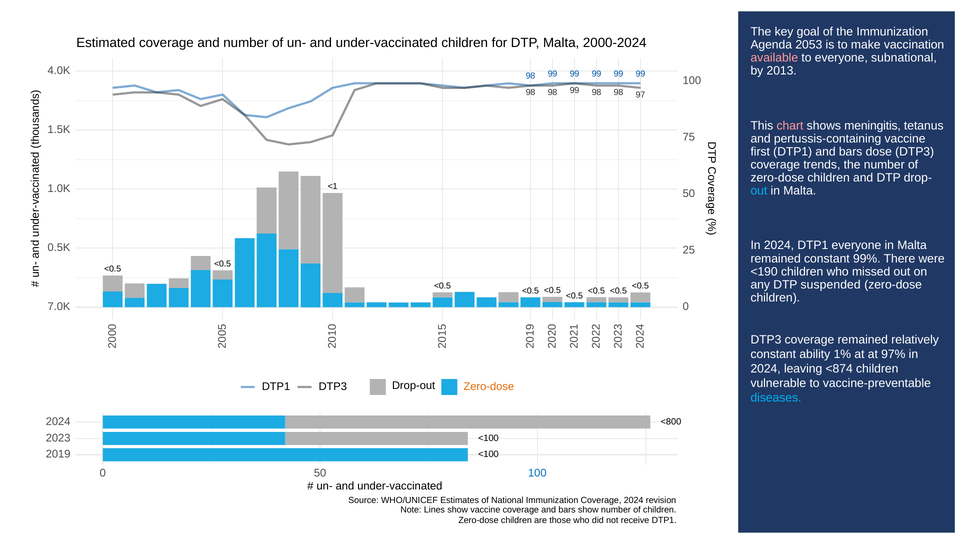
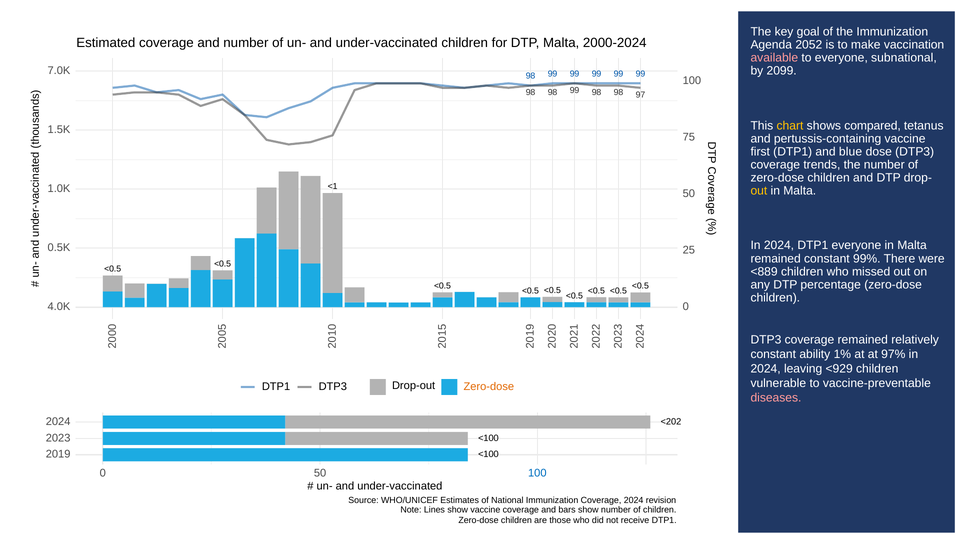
2053: 2053 -> 2052 (809, 45)
2013: 2013 -> 2099 (782, 71)
4.0K: 4.0K -> 7.0K (59, 71)
chart colour: pink -> yellow (790, 126)
meningitis: meningitis -> compared (873, 126)
DTP1 and bars: bars -> blue (851, 152)
out colour: light blue -> yellow (759, 191)
<190: <190 -> <889 (764, 272)
suspended: suspended -> percentage (831, 285)
7.0K: 7.0K -> 4.0K (59, 307)
<874: <874 -> <929 (839, 369)
diseases colour: light blue -> pink (776, 398)
<800: <800 -> <202 (671, 422)
